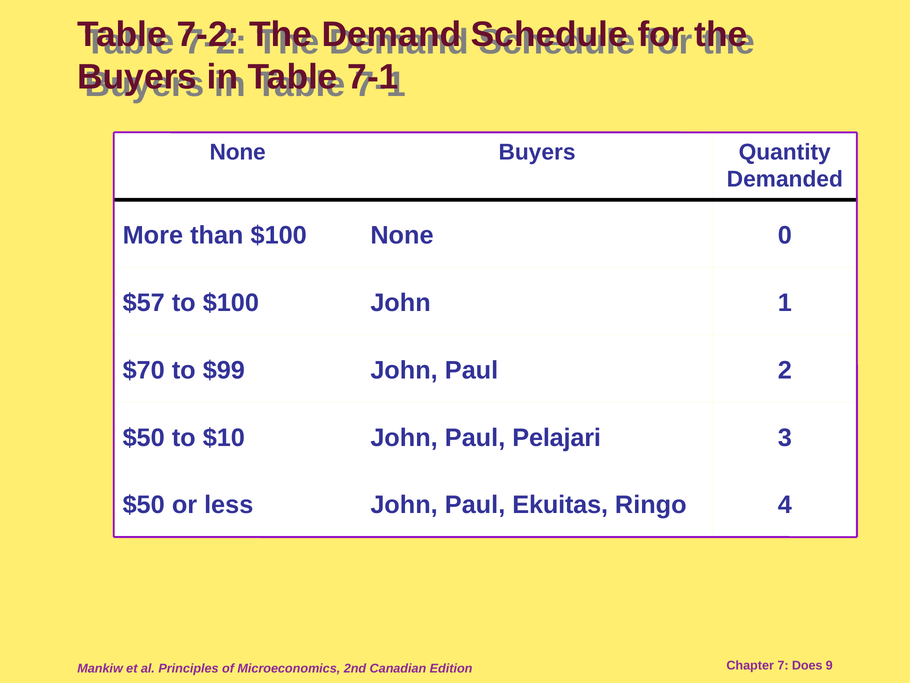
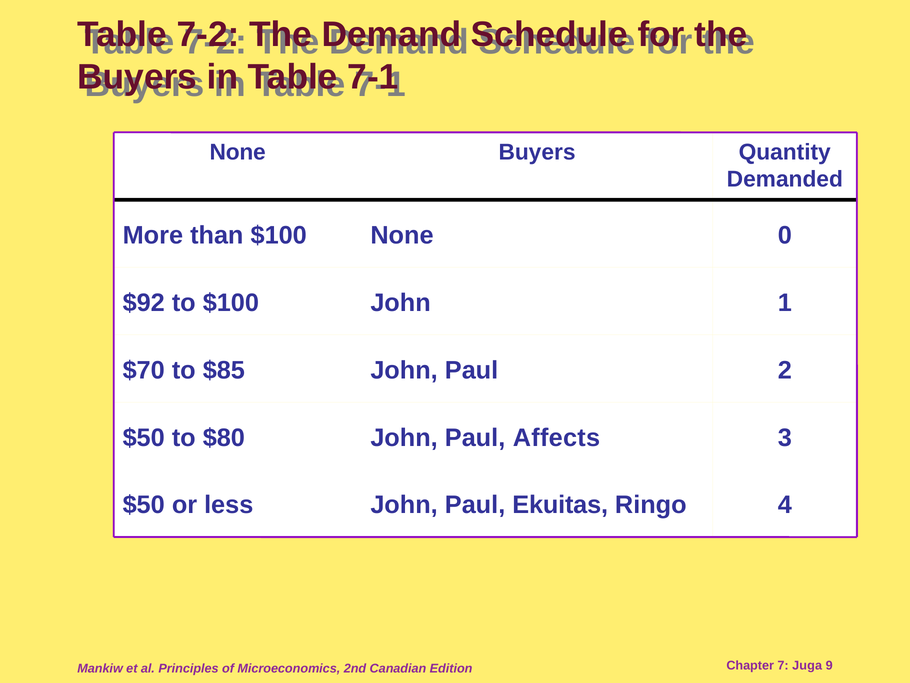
$57: $57 -> $92 (144, 302)
$99: $99 -> $85 (224, 370)
$10: $10 -> $80 (224, 437)
Pelajari: Pelajari -> Affects (556, 437)
Does: Does -> Juga (807, 665)
